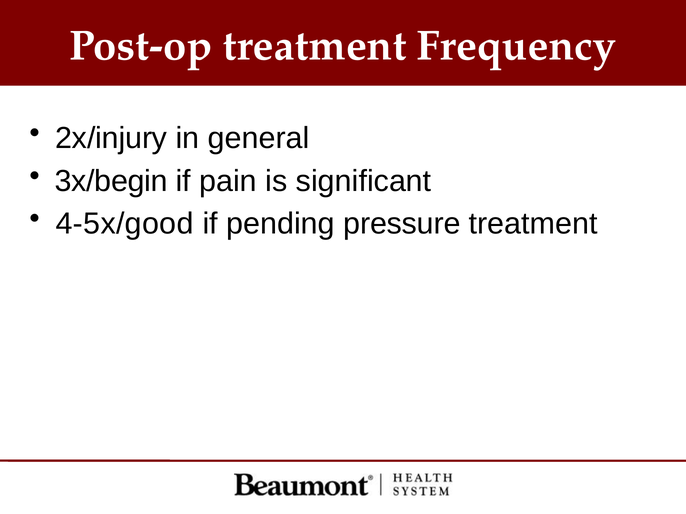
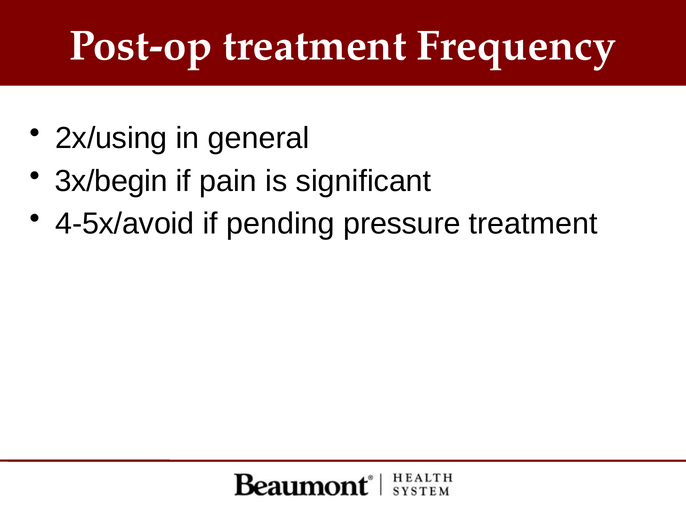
2x/injury: 2x/injury -> 2x/using (111, 138)
4-5x/good: 4-5x/good -> 4-5x/avoid (125, 224)
